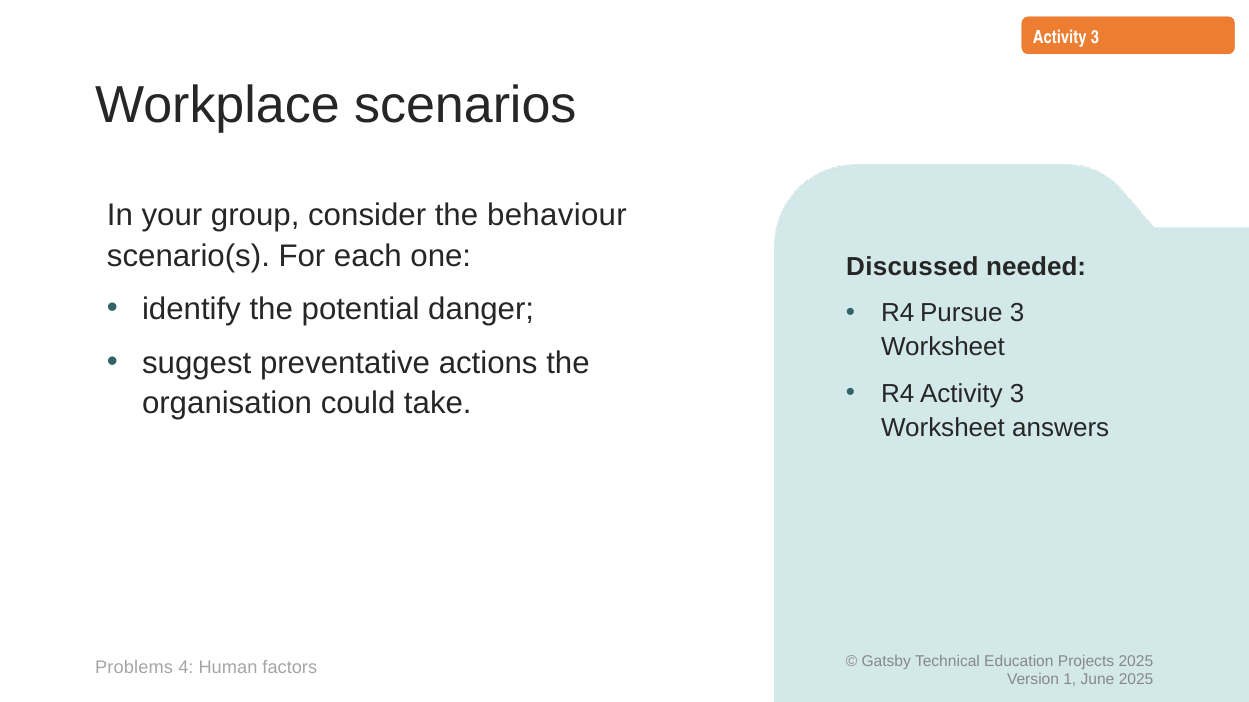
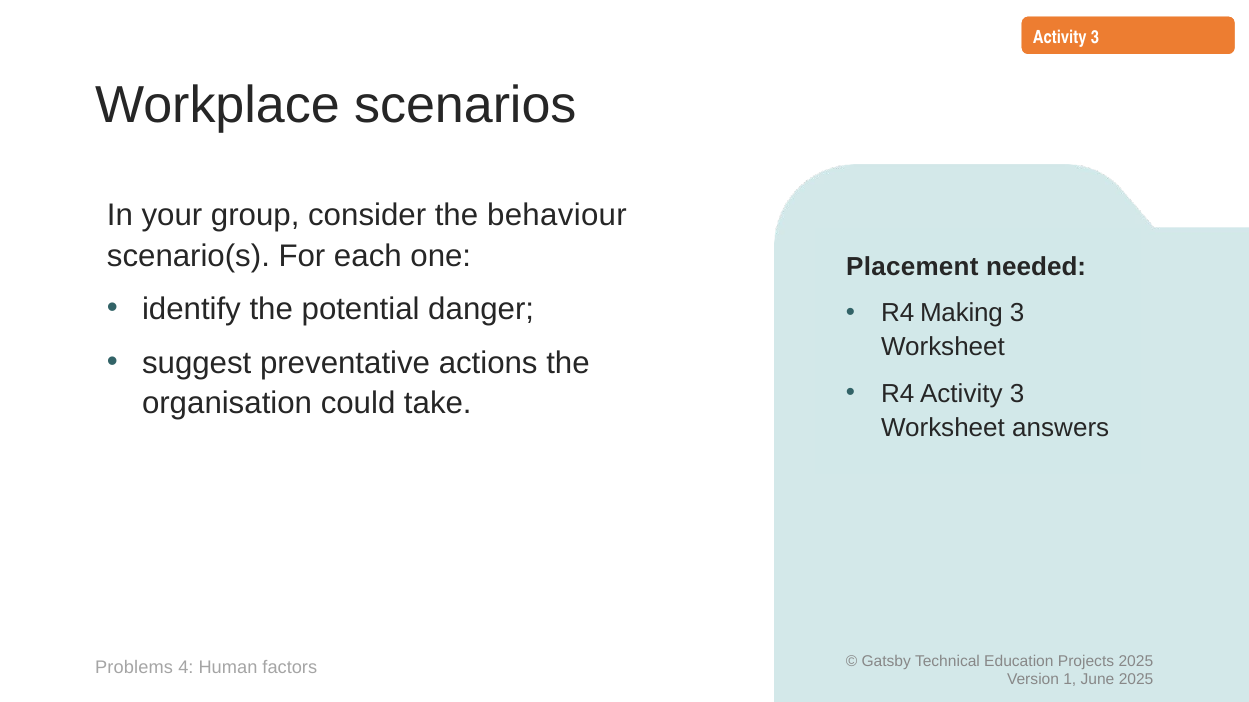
Discussed: Discussed -> Placement (912, 267)
Pursue: Pursue -> Making (961, 314)
